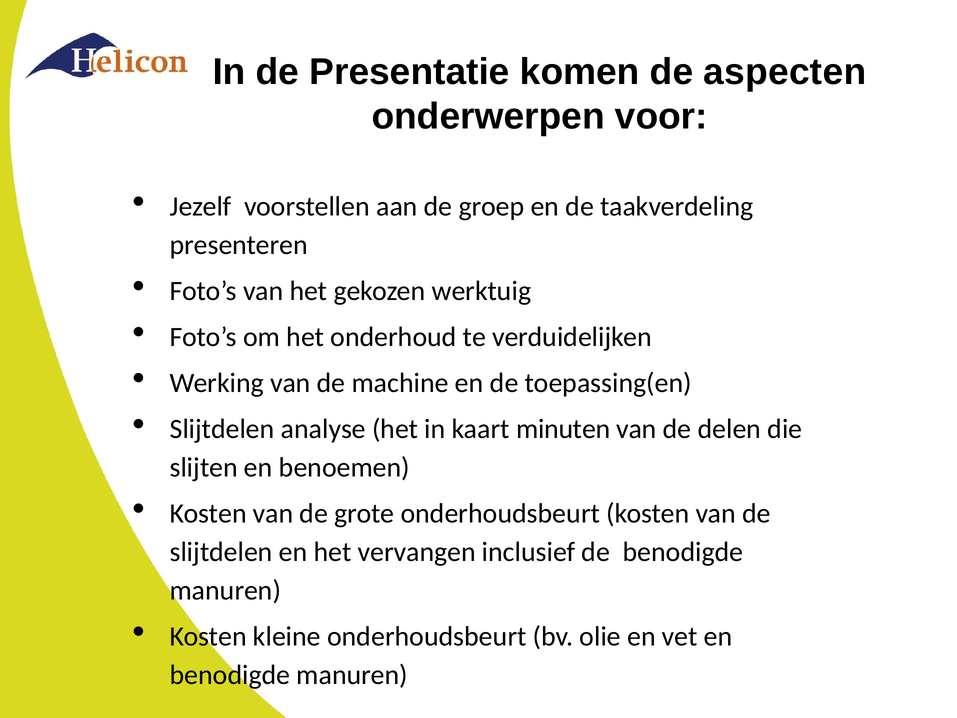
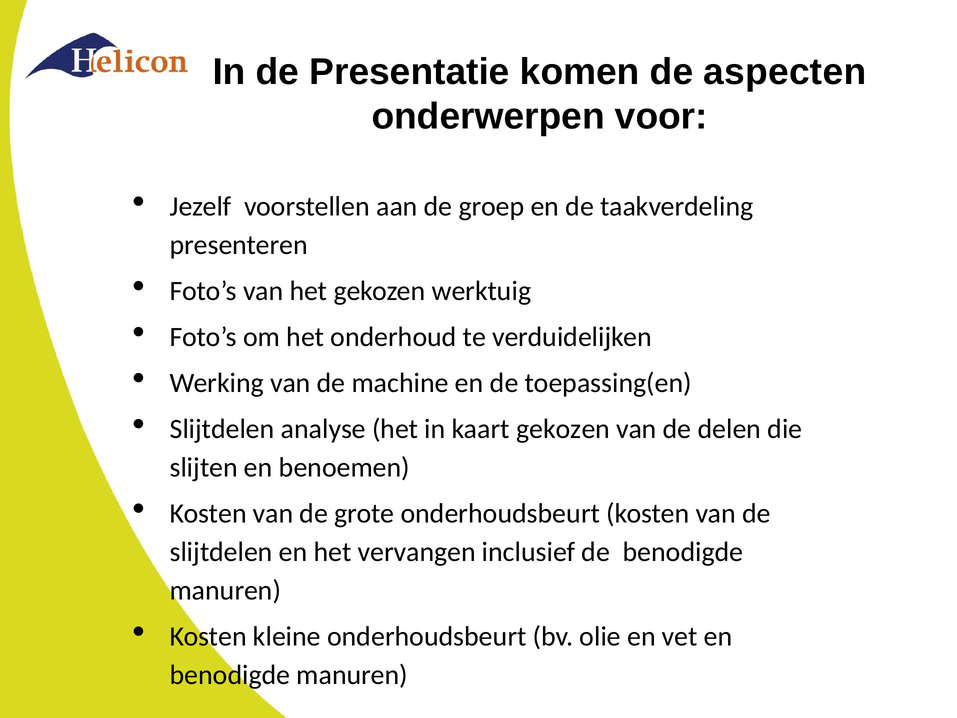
kaart minuten: minuten -> gekozen (563, 429)
